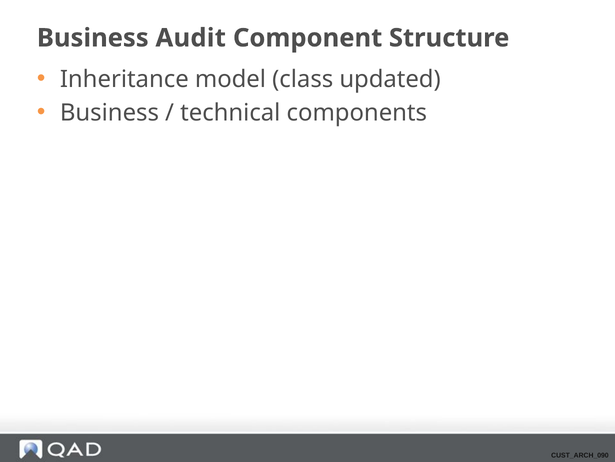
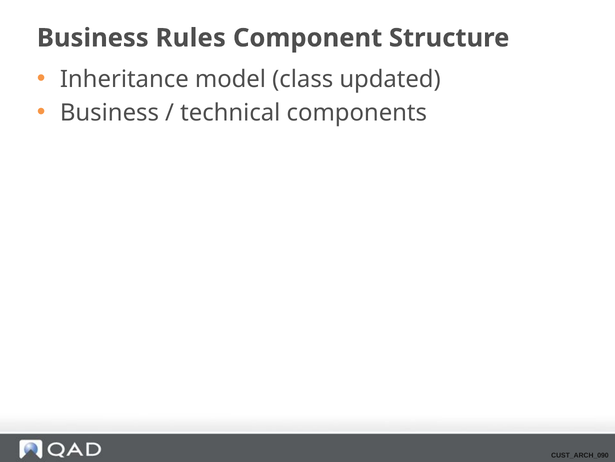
Audit: Audit -> Rules (191, 38)
